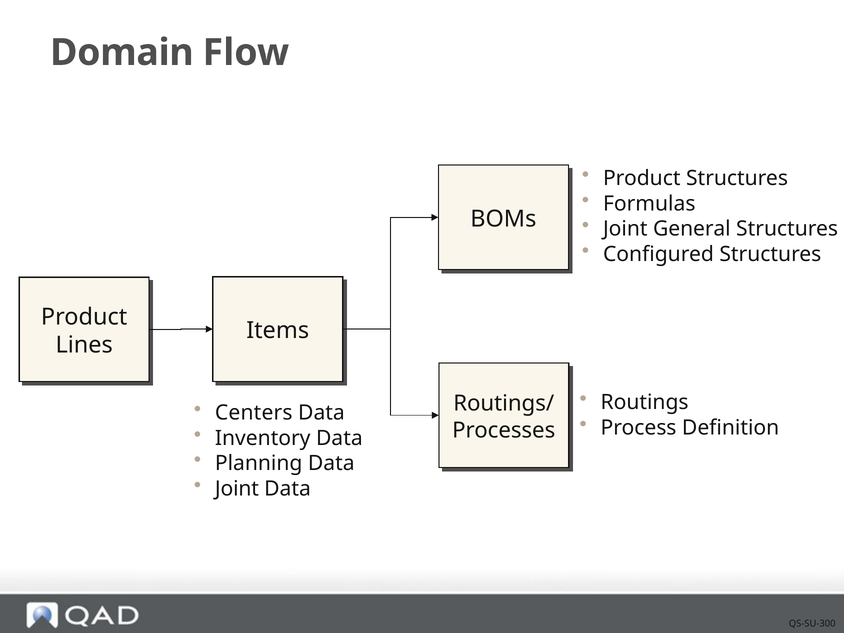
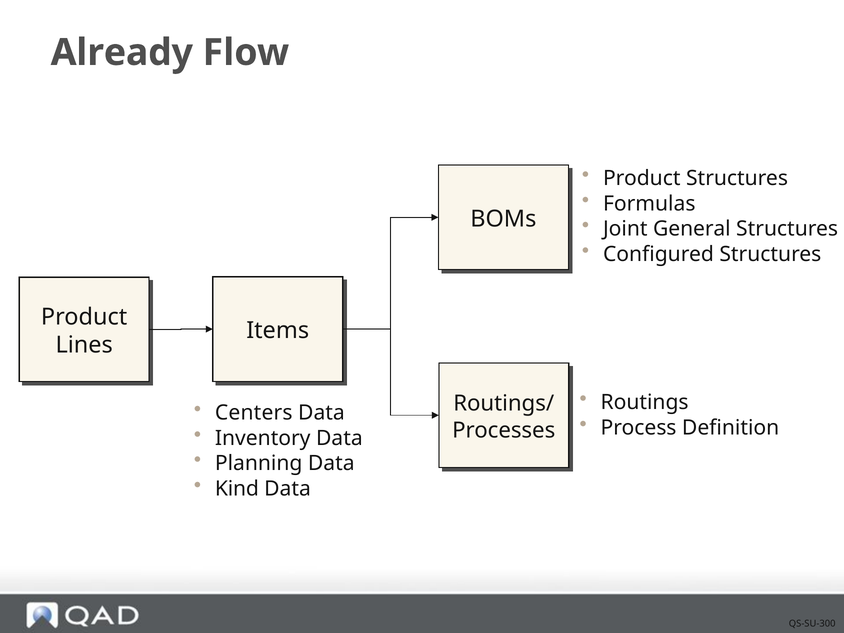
Domain: Domain -> Already (122, 53)
Joint: Joint -> Kind (237, 489)
